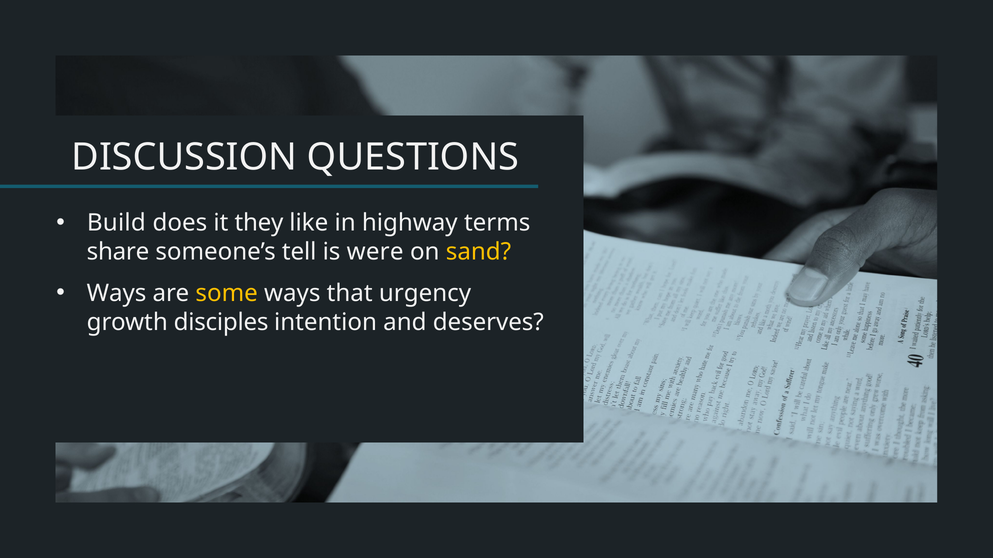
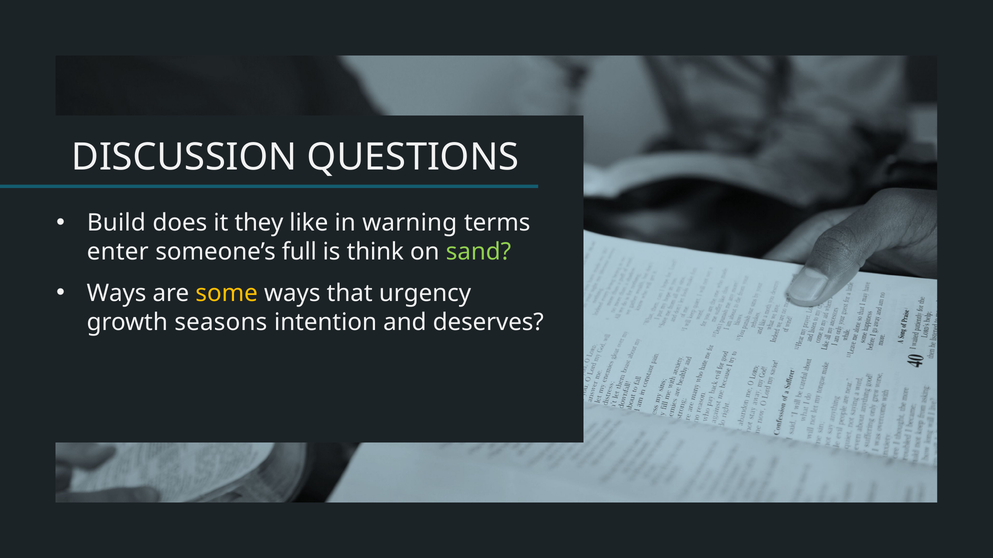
highway: highway -> warning (410, 223)
share: share -> enter (118, 252)
tell: tell -> full (299, 252)
were: were -> think (375, 252)
sand colour: yellow -> light green (478, 252)
disciples: disciples -> seasons (221, 323)
